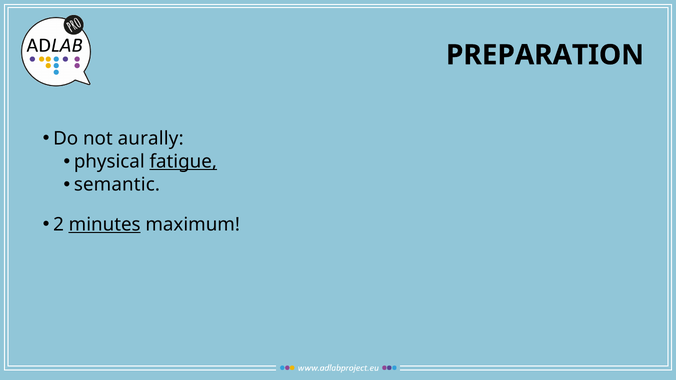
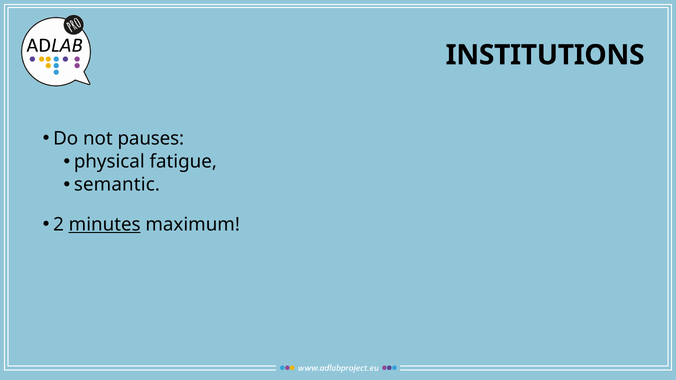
PREPARATION: PREPARATION -> INSTITUTIONS (545, 55)
aurally: aurally -> pauses (151, 139)
fatigue underline: present -> none (183, 162)
